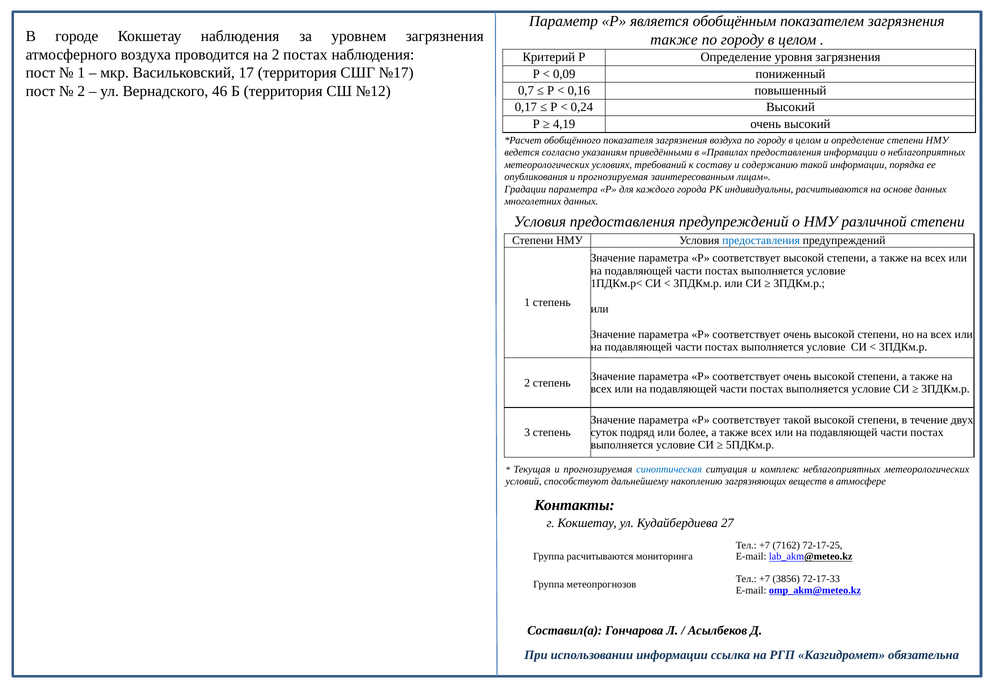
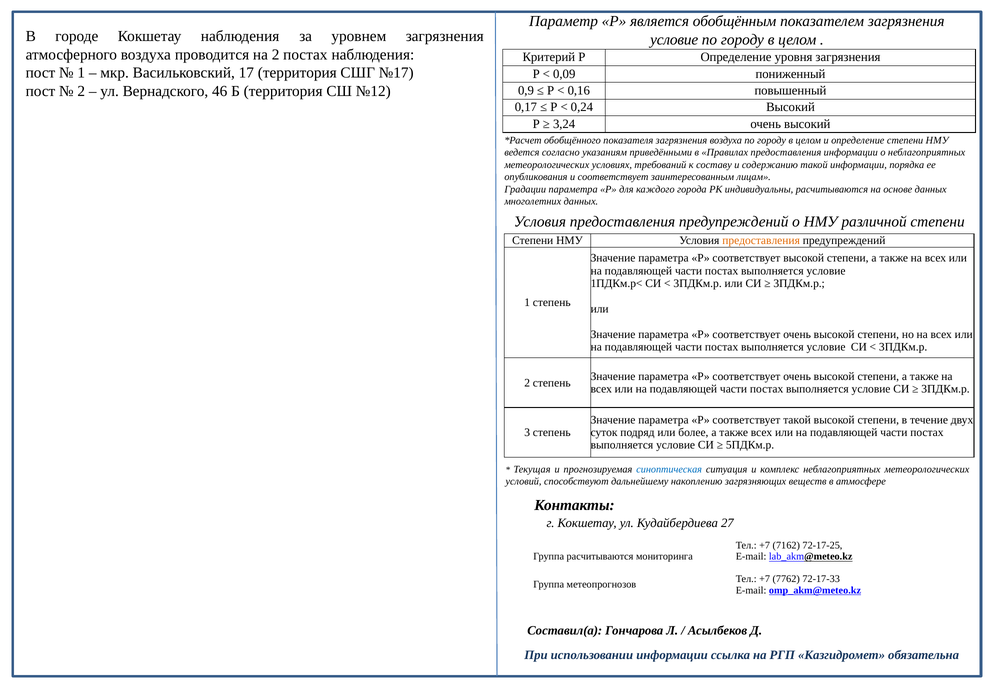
также: также -> условие (674, 40)
0,7: 0,7 -> 0,9 (526, 91)
4,19: 4,19 -> 3,24 (564, 124)
опубликования и прогнозируемая: прогнозируемая -> соответствует (613, 177)
предоставления colour: blue -> orange (761, 241)
3856: 3856 -> 7762 (786, 579)
